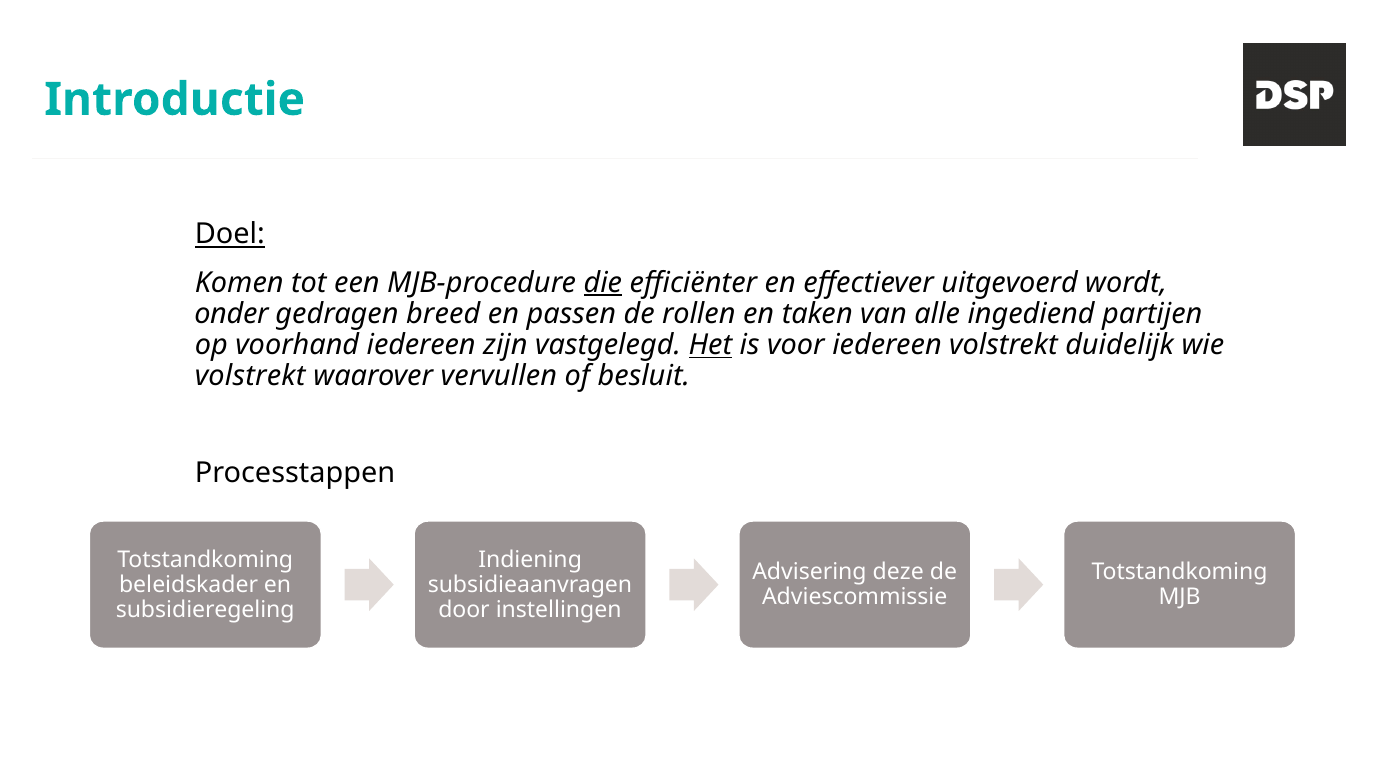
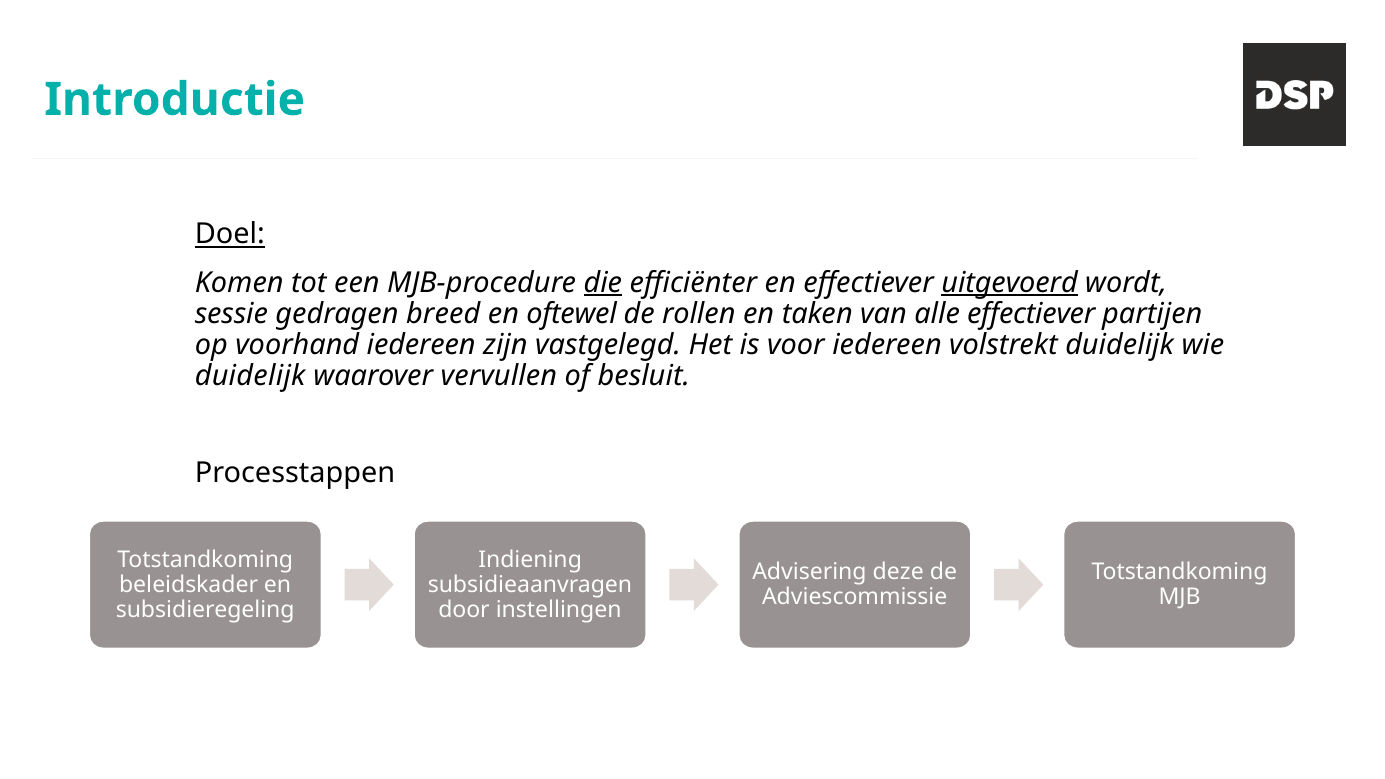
uitgevoerd underline: none -> present (1010, 283)
onder: onder -> sessie (231, 314)
passen: passen -> oftewel (572, 314)
alle ingediend: ingediend -> effectiever (1031, 314)
Het underline: present -> none (710, 345)
volstrekt: volstrekt -> duidelijk (250, 376)
